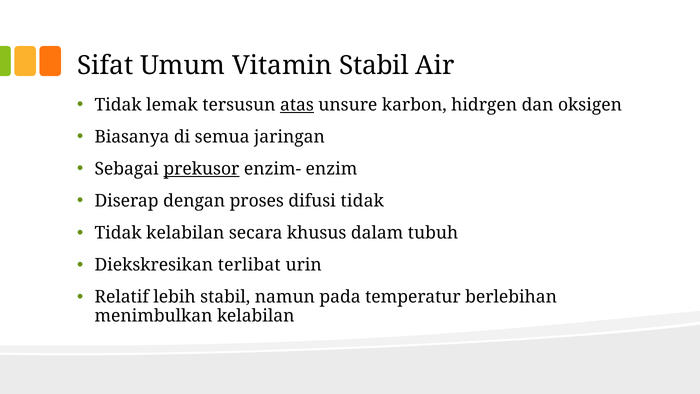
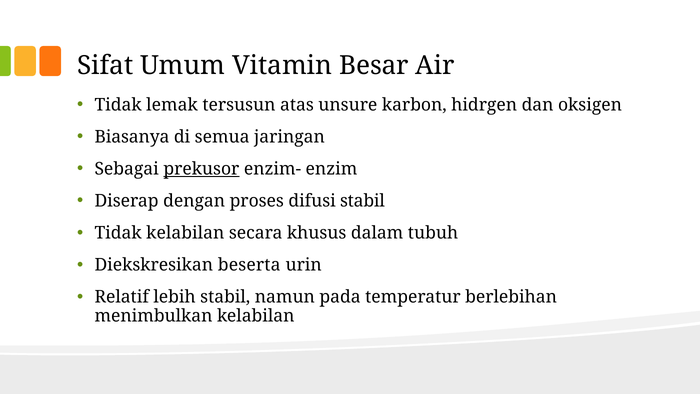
Vitamin Stabil: Stabil -> Besar (374, 66)
atas underline: present -> none (297, 105)
difusi tidak: tidak -> stabil (362, 201)
terlibat: terlibat -> beserta (249, 265)
